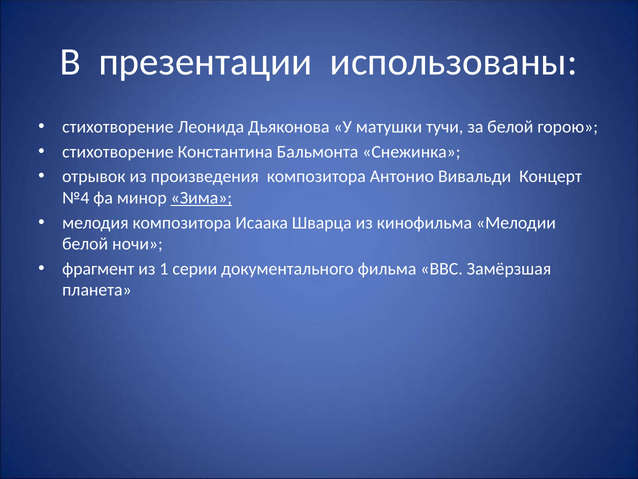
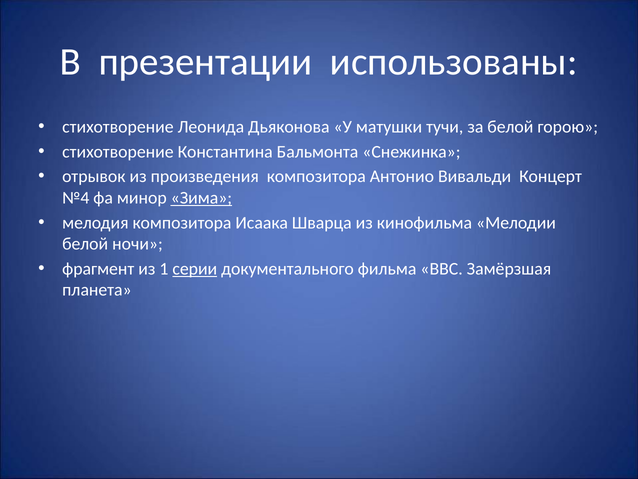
серии underline: none -> present (195, 269)
